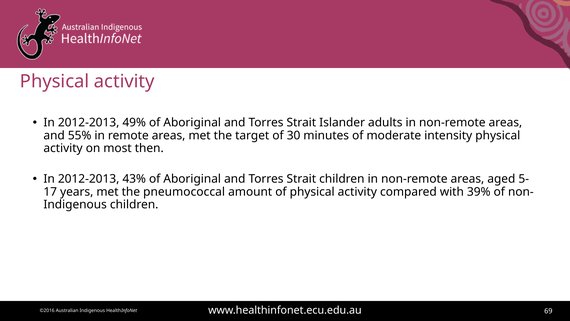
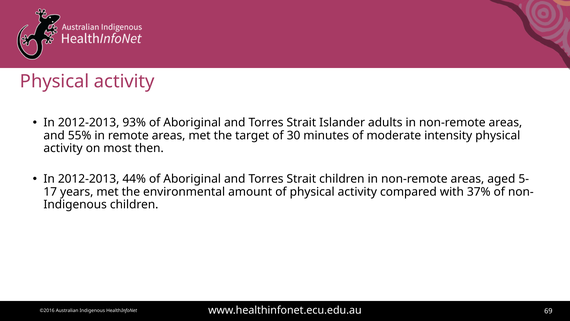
49%: 49% -> 93% (134, 122)
43%: 43% -> 44% (134, 179)
pneumococcal: pneumococcal -> environmental (184, 192)
39%: 39% -> 37% (479, 192)
